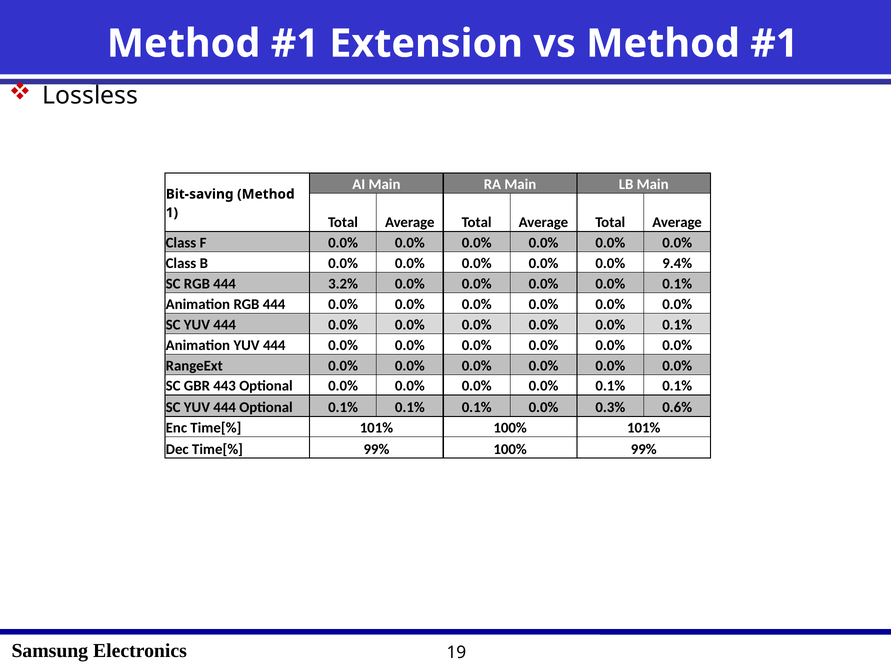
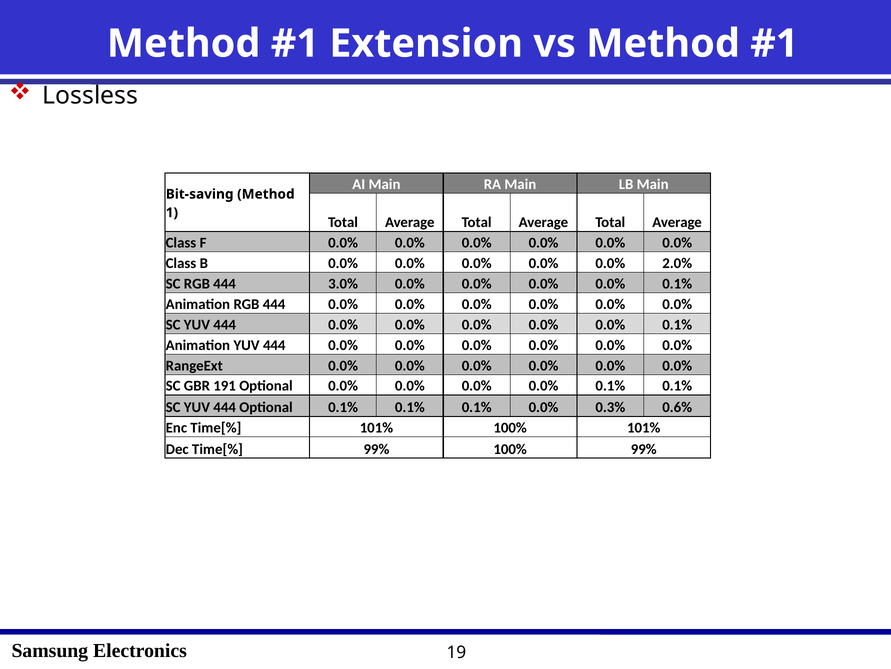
9.4%: 9.4% -> 2.0% (677, 263)
3.2%: 3.2% -> 3.0% (343, 284)
443: 443 -> 191 (225, 386)
